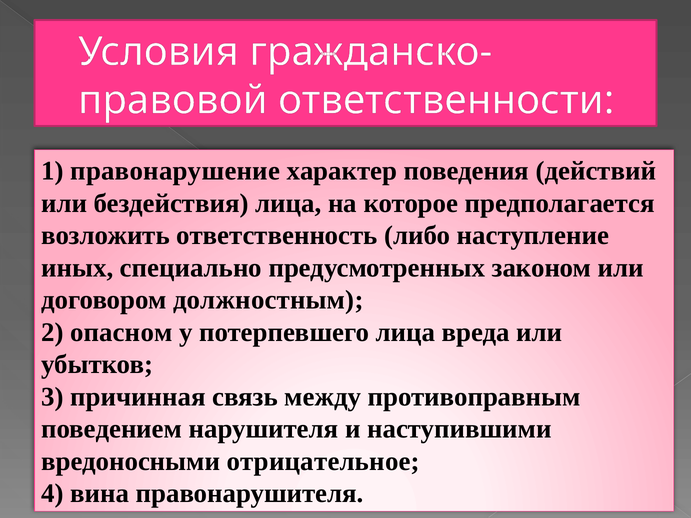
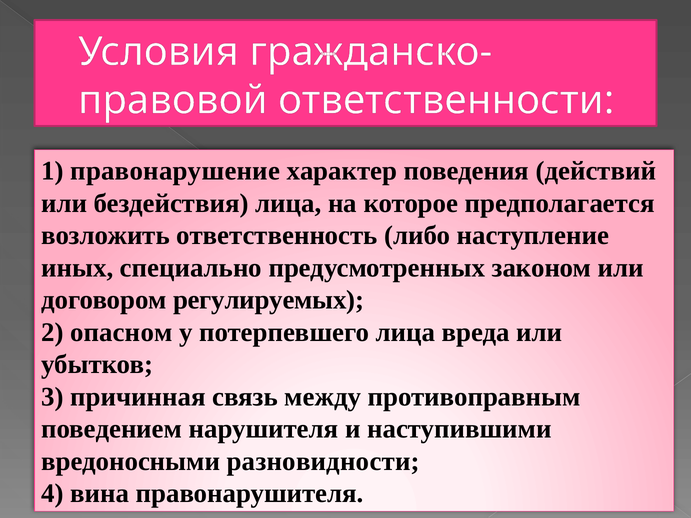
должностным: должностным -> регулируемых (269, 300)
отрицательное: отрицательное -> разновидности (323, 461)
